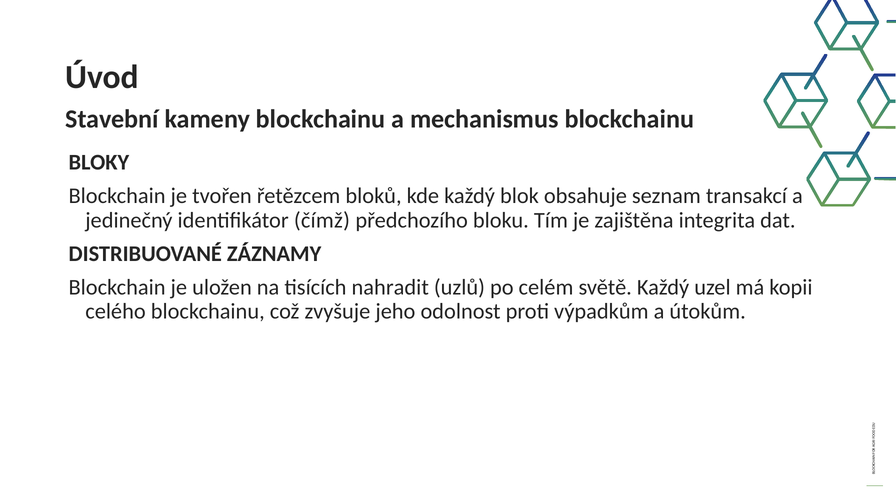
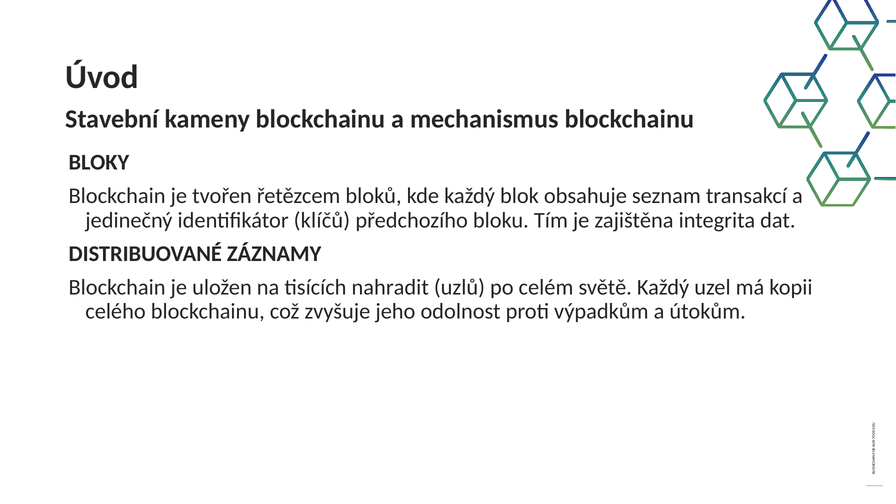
čímž: čímž -> klíčů (322, 220)
